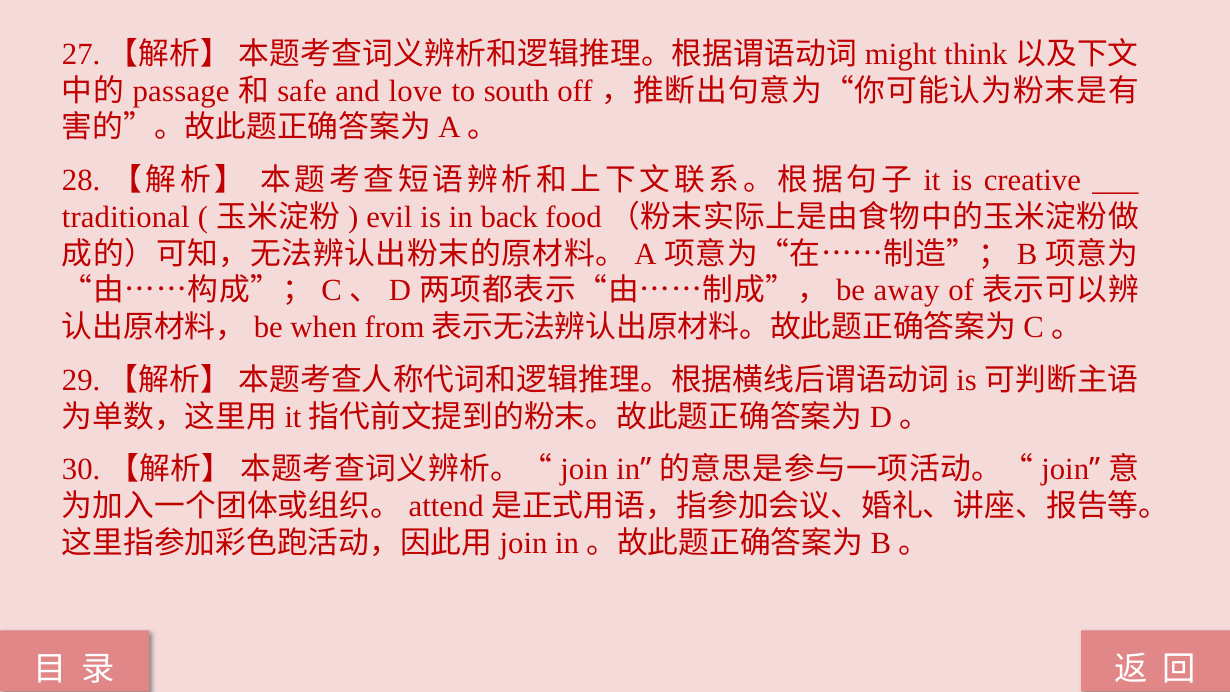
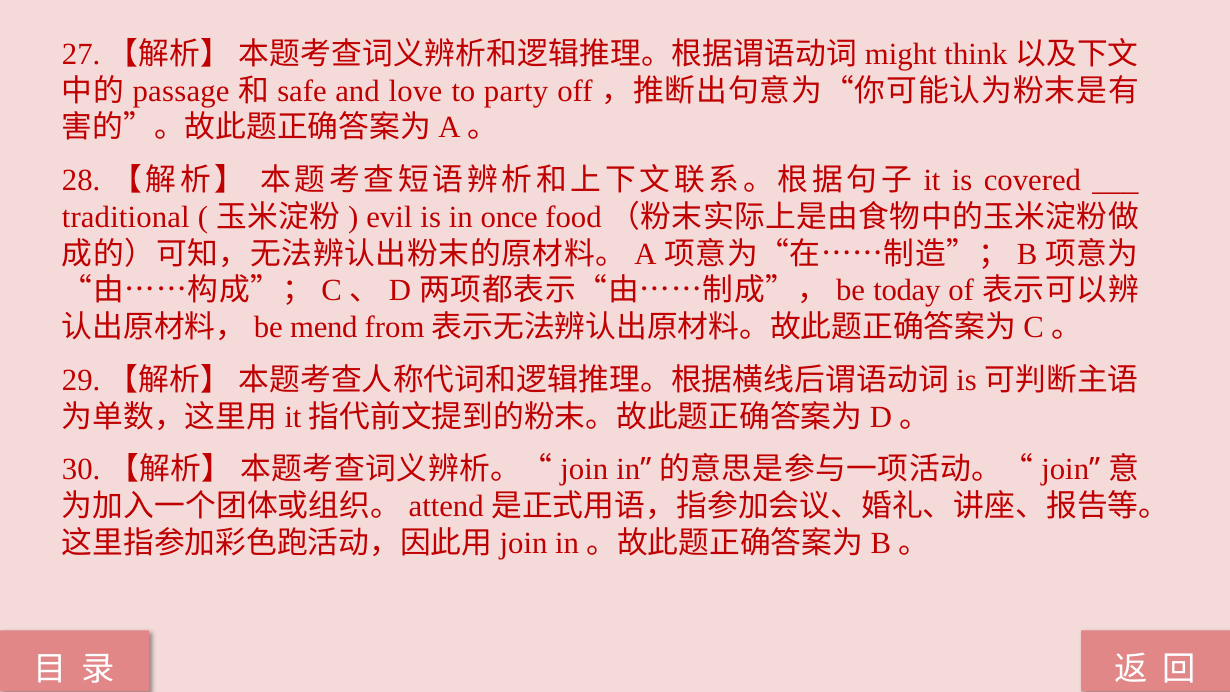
south: south -> party (516, 91)
creative: creative -> covered (1032, 180)
back: back -> once (509, 217)
away: away -> today (907, 291)
when: when -> mend (324, 328)
